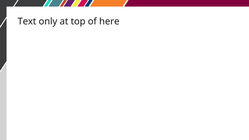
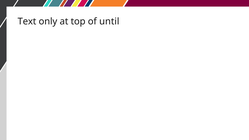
here: here -> until (109, 21)
